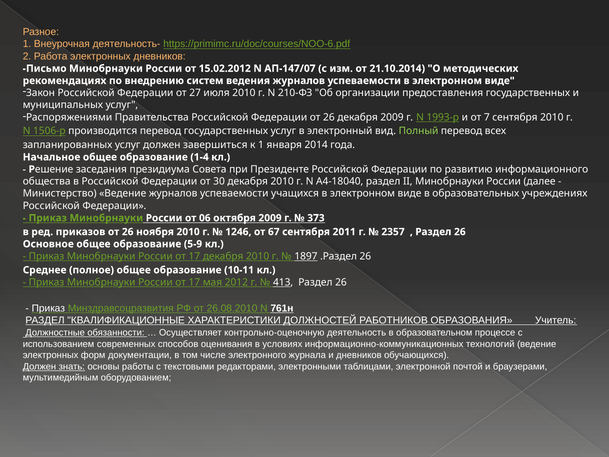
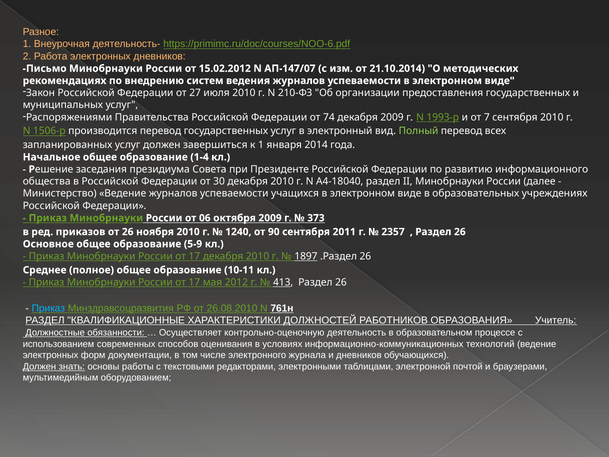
Федерации от 26: 26 -> 74 (329, 117)
1246: 1246 -> 1240 (238, 232)
67: 67 -> 90 (274, 232)
Приказ colour: white -> light blue (48, 308)
